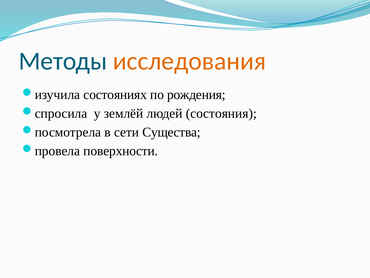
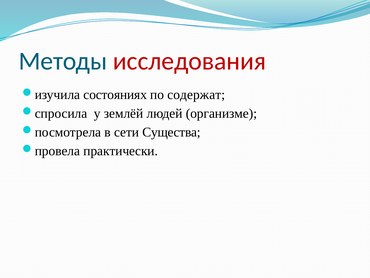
исследования colour: orange -> red (189, 61)
рождения: рождения -> содержат (196, 95)
состояния: состояния -> организме (221, 113)
поверхности: поверхности -> практически (121, 151)
